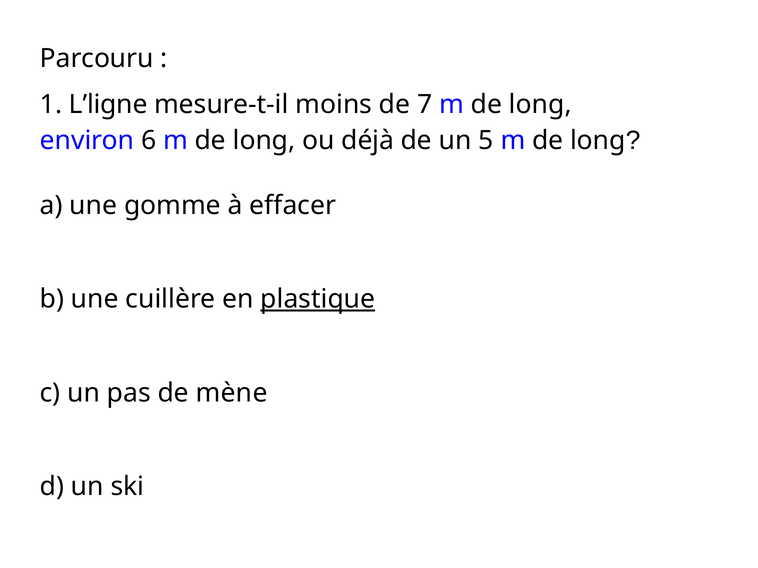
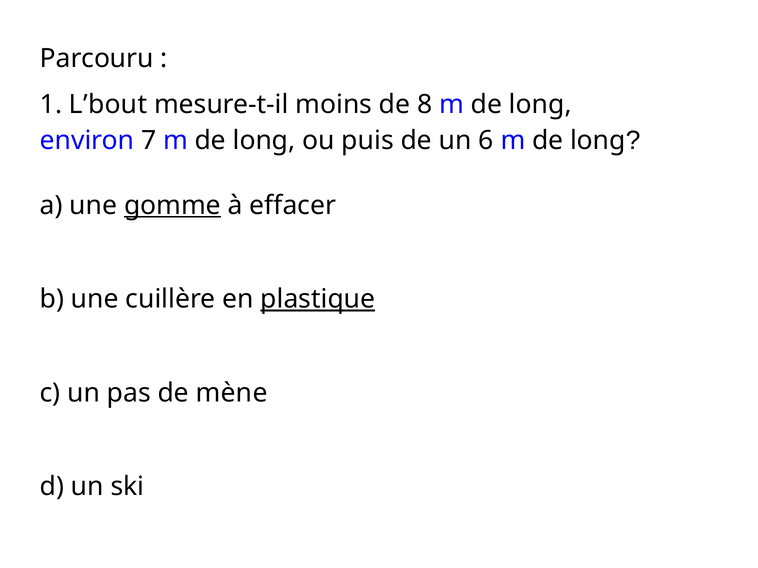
L’ligne: L’ligne -> L’bout (108, 105)
7: 7 -> 8 (425, 105)
6: 6 -> 7 (149, 141)
déjà: déjà -> puis (368, 141)
5: 5 -> 6 (486, 141)
gomme underline: none -> present (173, 206)
